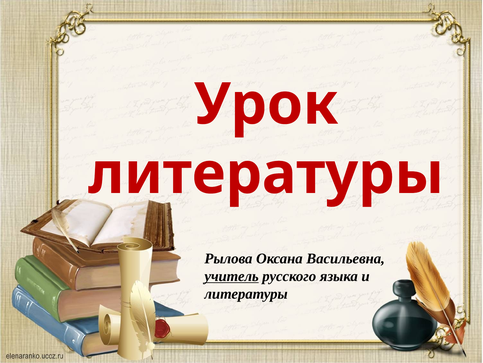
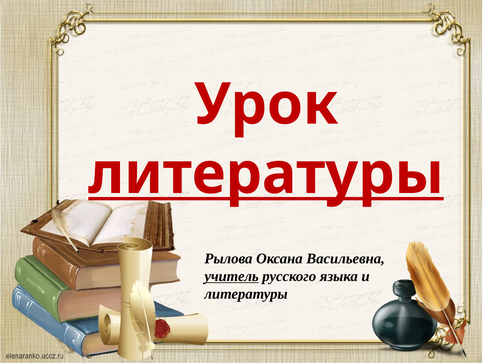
литературы underline: none -> present (266, 174)
